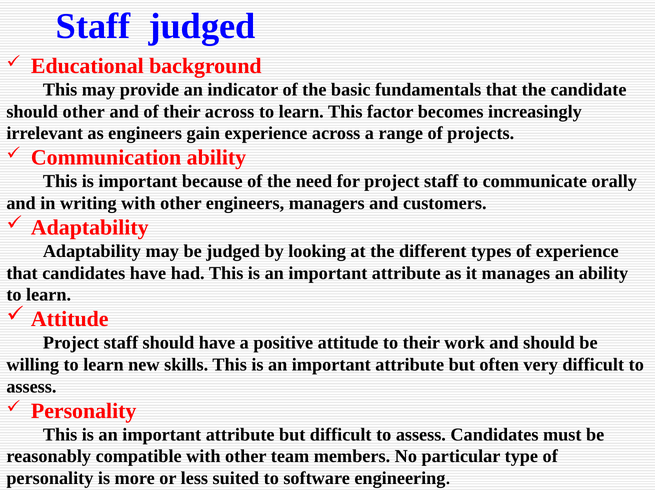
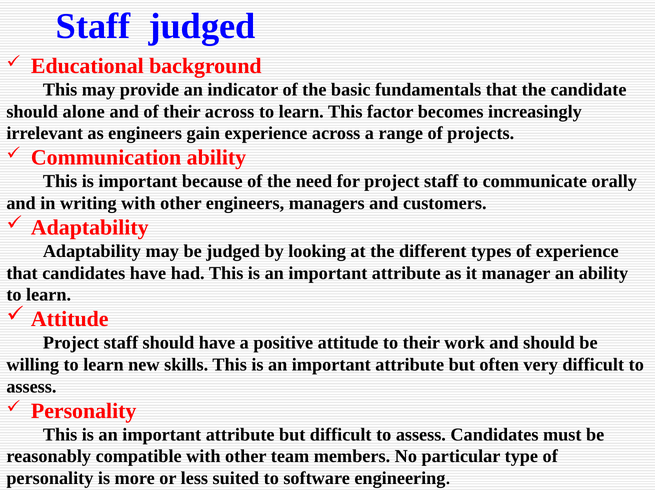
should other: other -> alone (84, 112)
manages: manages -> manager (516, 273)
